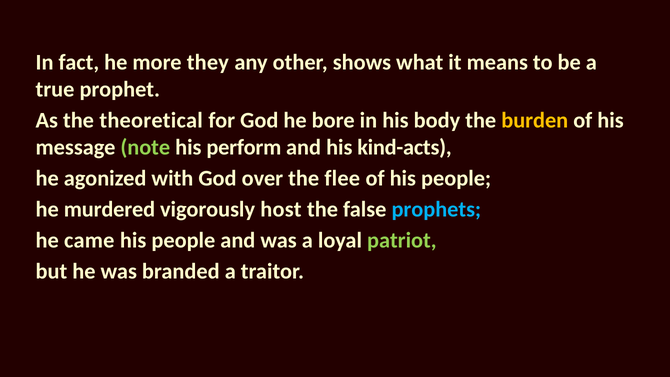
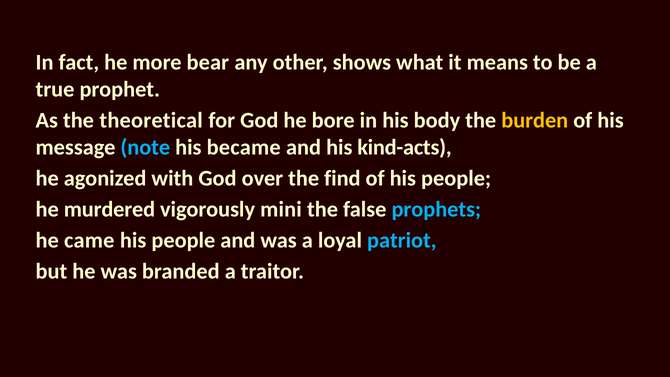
they: they -> bear (208, 62)
note colour: light green -> light blue (145, 147)
perform: perform -> became (244, 147)
flee: flee -> find (342, 178)
host: host -> mini (281, 209)
patriot colour: light green -> light blue (402, 240)
